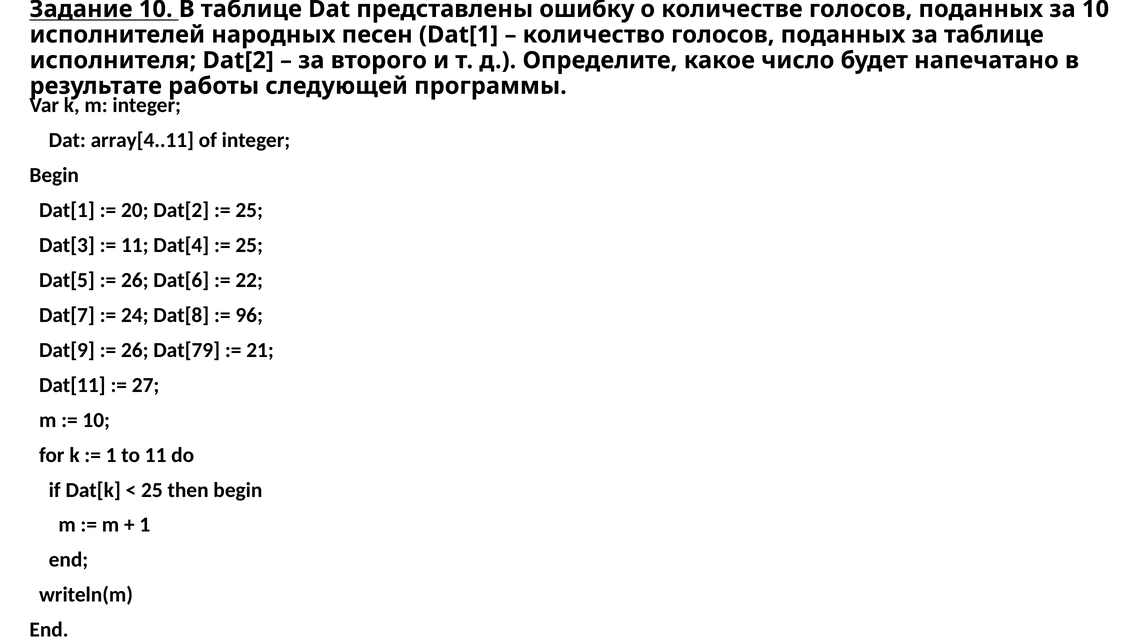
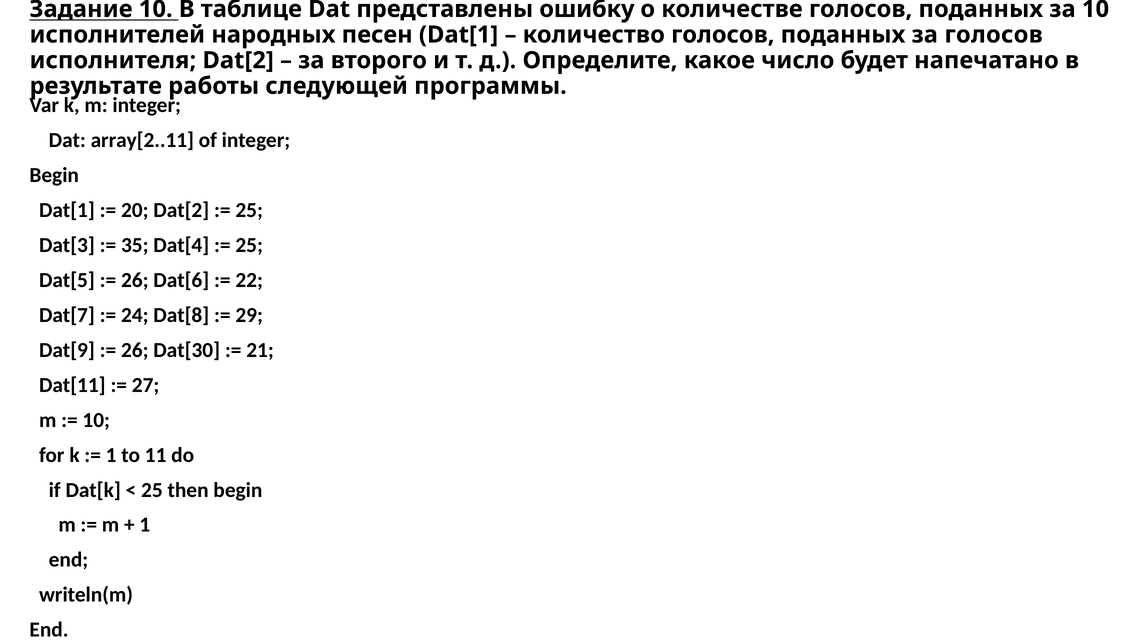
за таблице: таблице -> голосов (994, 35)
array[4..11: array[4..11 -> array[2..11 (142, 140)
11: 11 -> 35 (135, 245)
96: 96 -> 29 (249, 315)
Dat[79: Dat[79 -> Dat[30 (187, 350)
